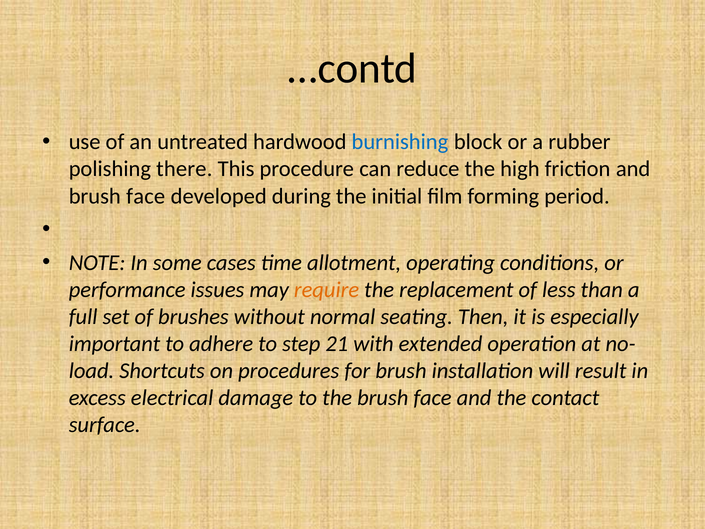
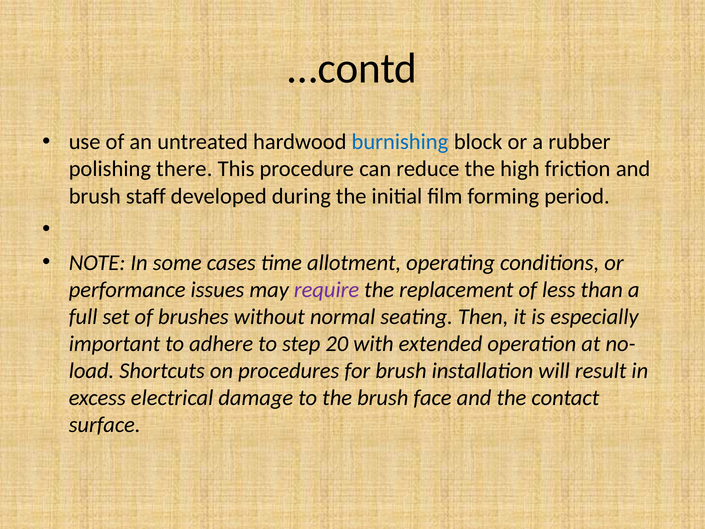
face: face -> staff (146, 196)
require colour: orange -> purple (327, 290)
21: 21 -> 20 (337, 344)
